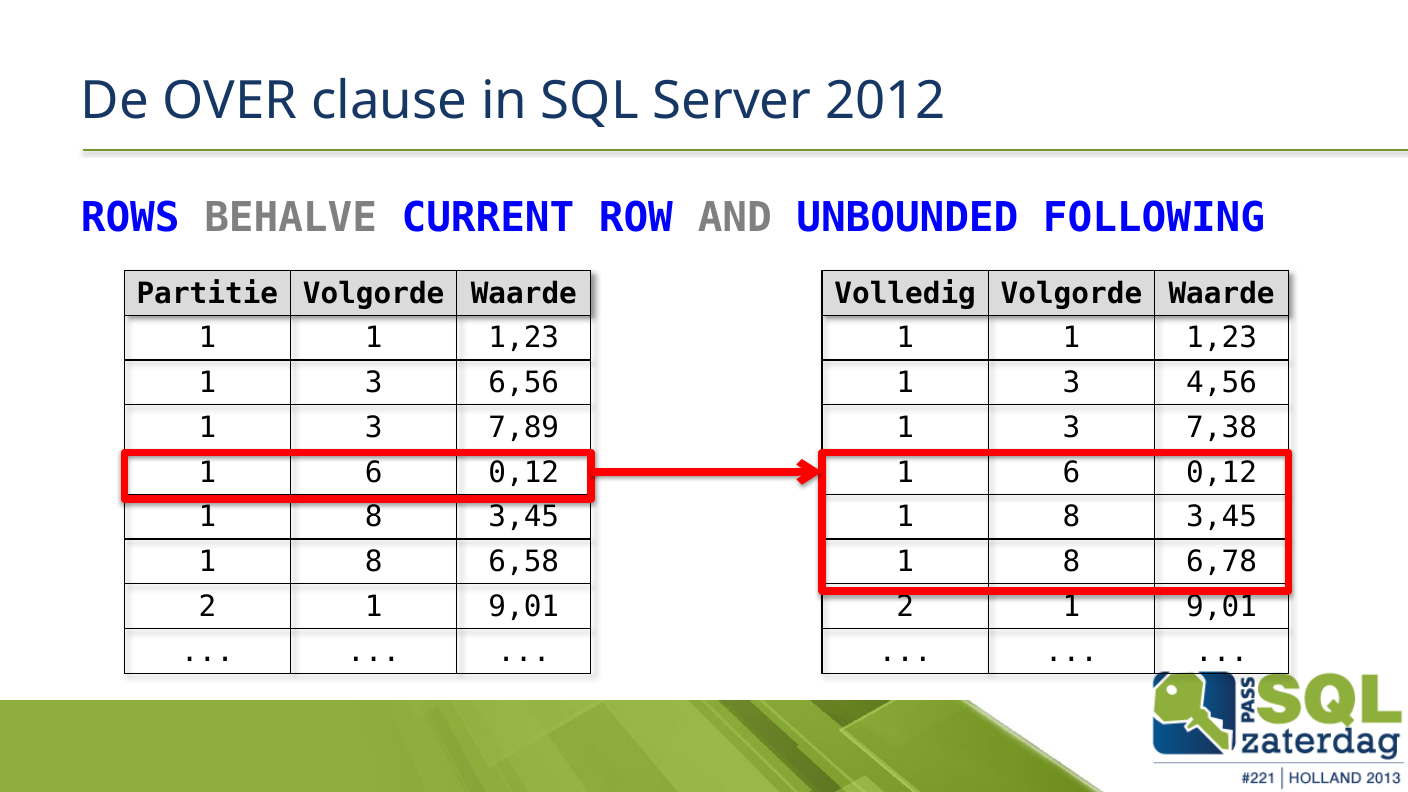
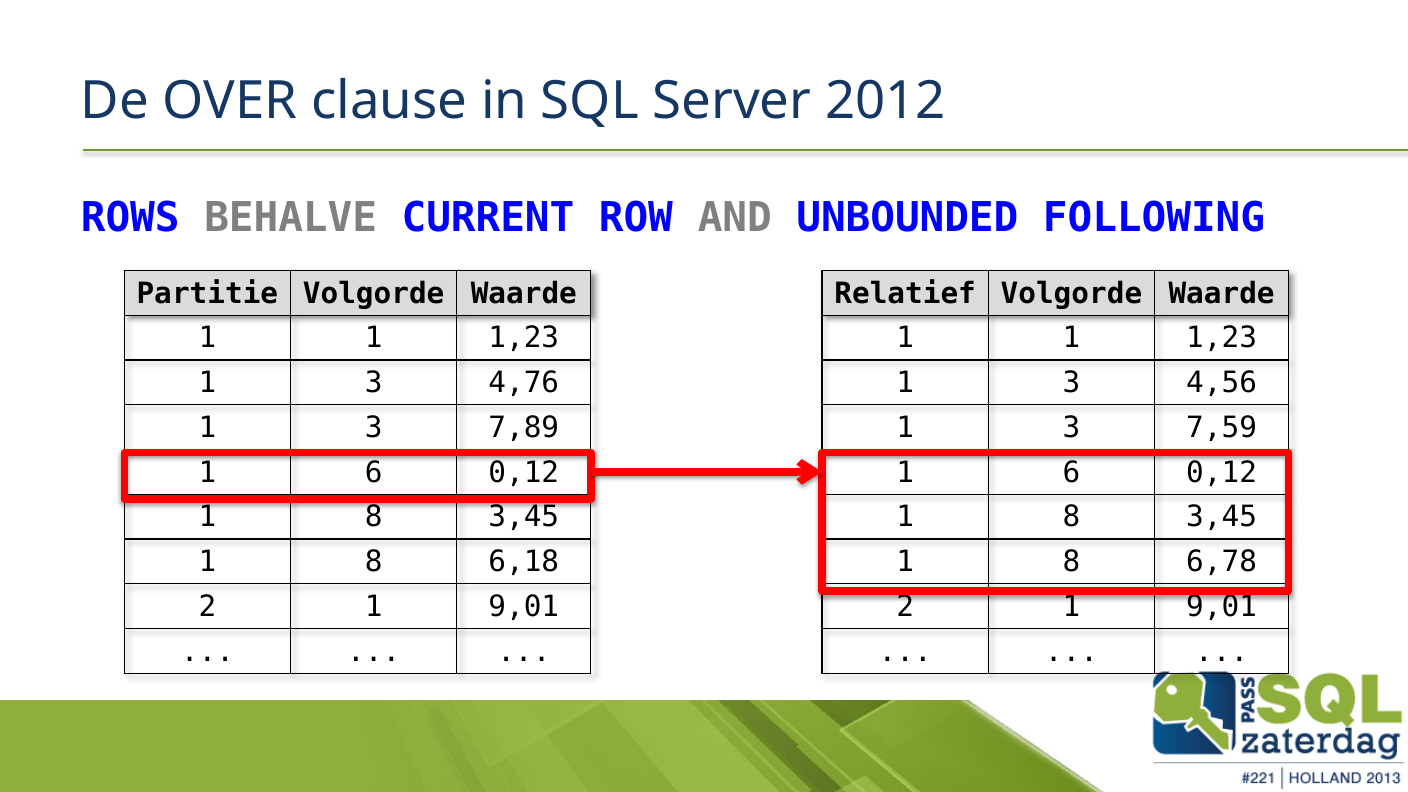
Volledig: Volledig -> Relatief (905, 293)
6,56: 6,56 -> 4,76 (524, 383)
7,38: 7,38 -> 7,59 (1222, 428)
6,58: 6,58 -> 6,18 (524, 562)
